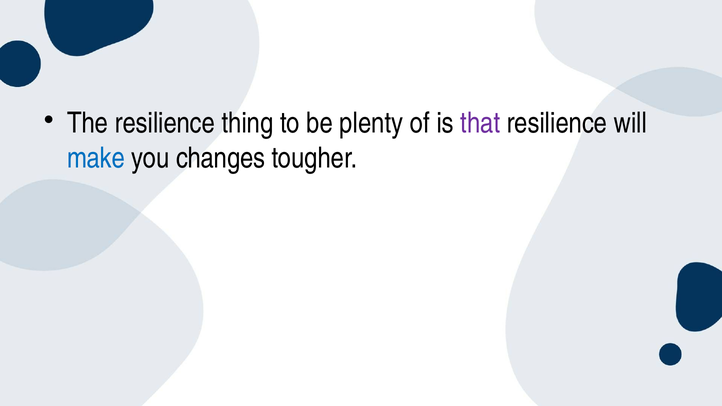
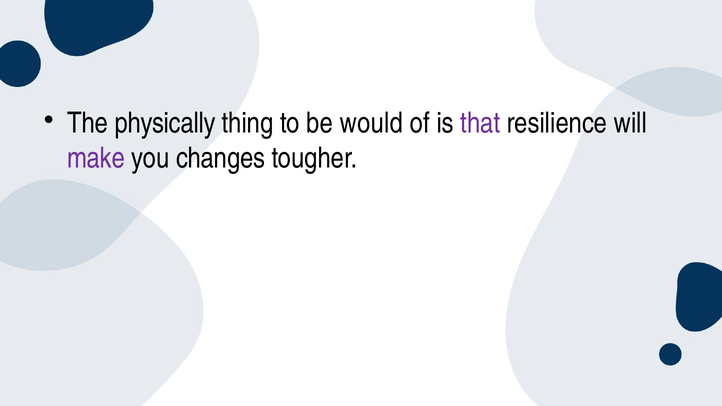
The resilience: resilience -> physically (165, 123)
plenty: plenty -> would (371, 123)
make colour: blue -> purple (96, 158)
